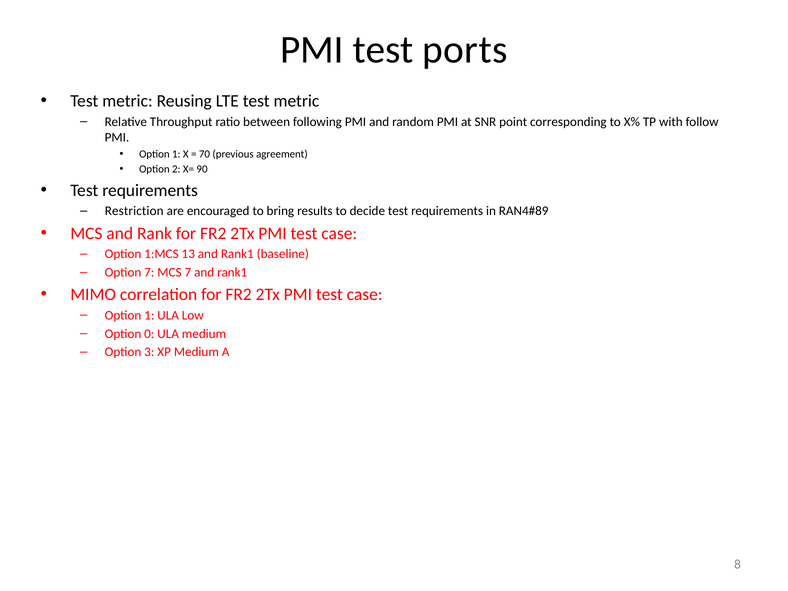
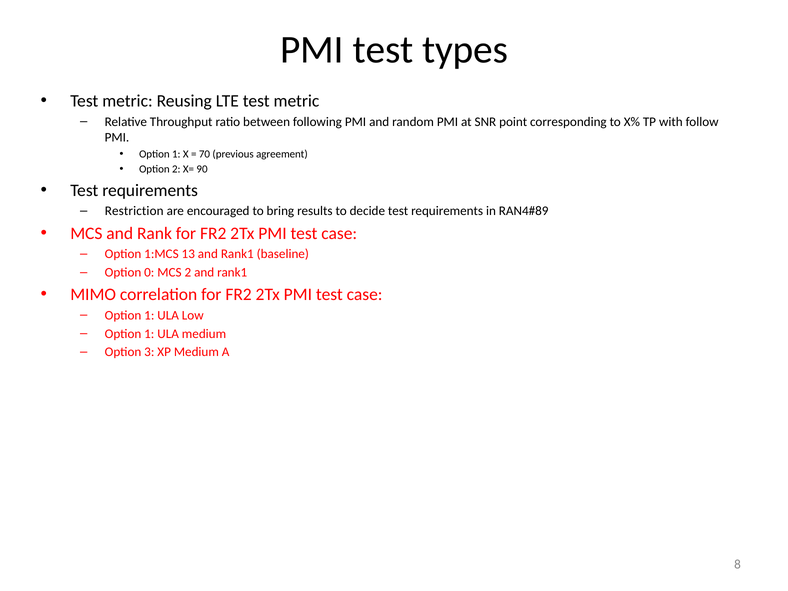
ports: ports -> types (465, 50)
Option 7: 7 -> 0 (149, 272)
MCS 7: 7 -> 2 (188, 272)
0: 0 -> 1 (149, 334)
